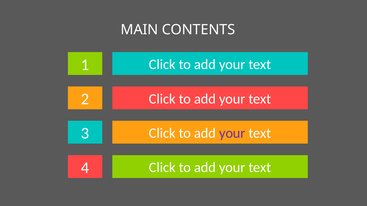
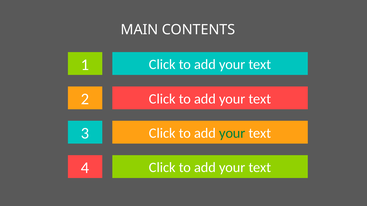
your colour: purple -> green (232, 133)
